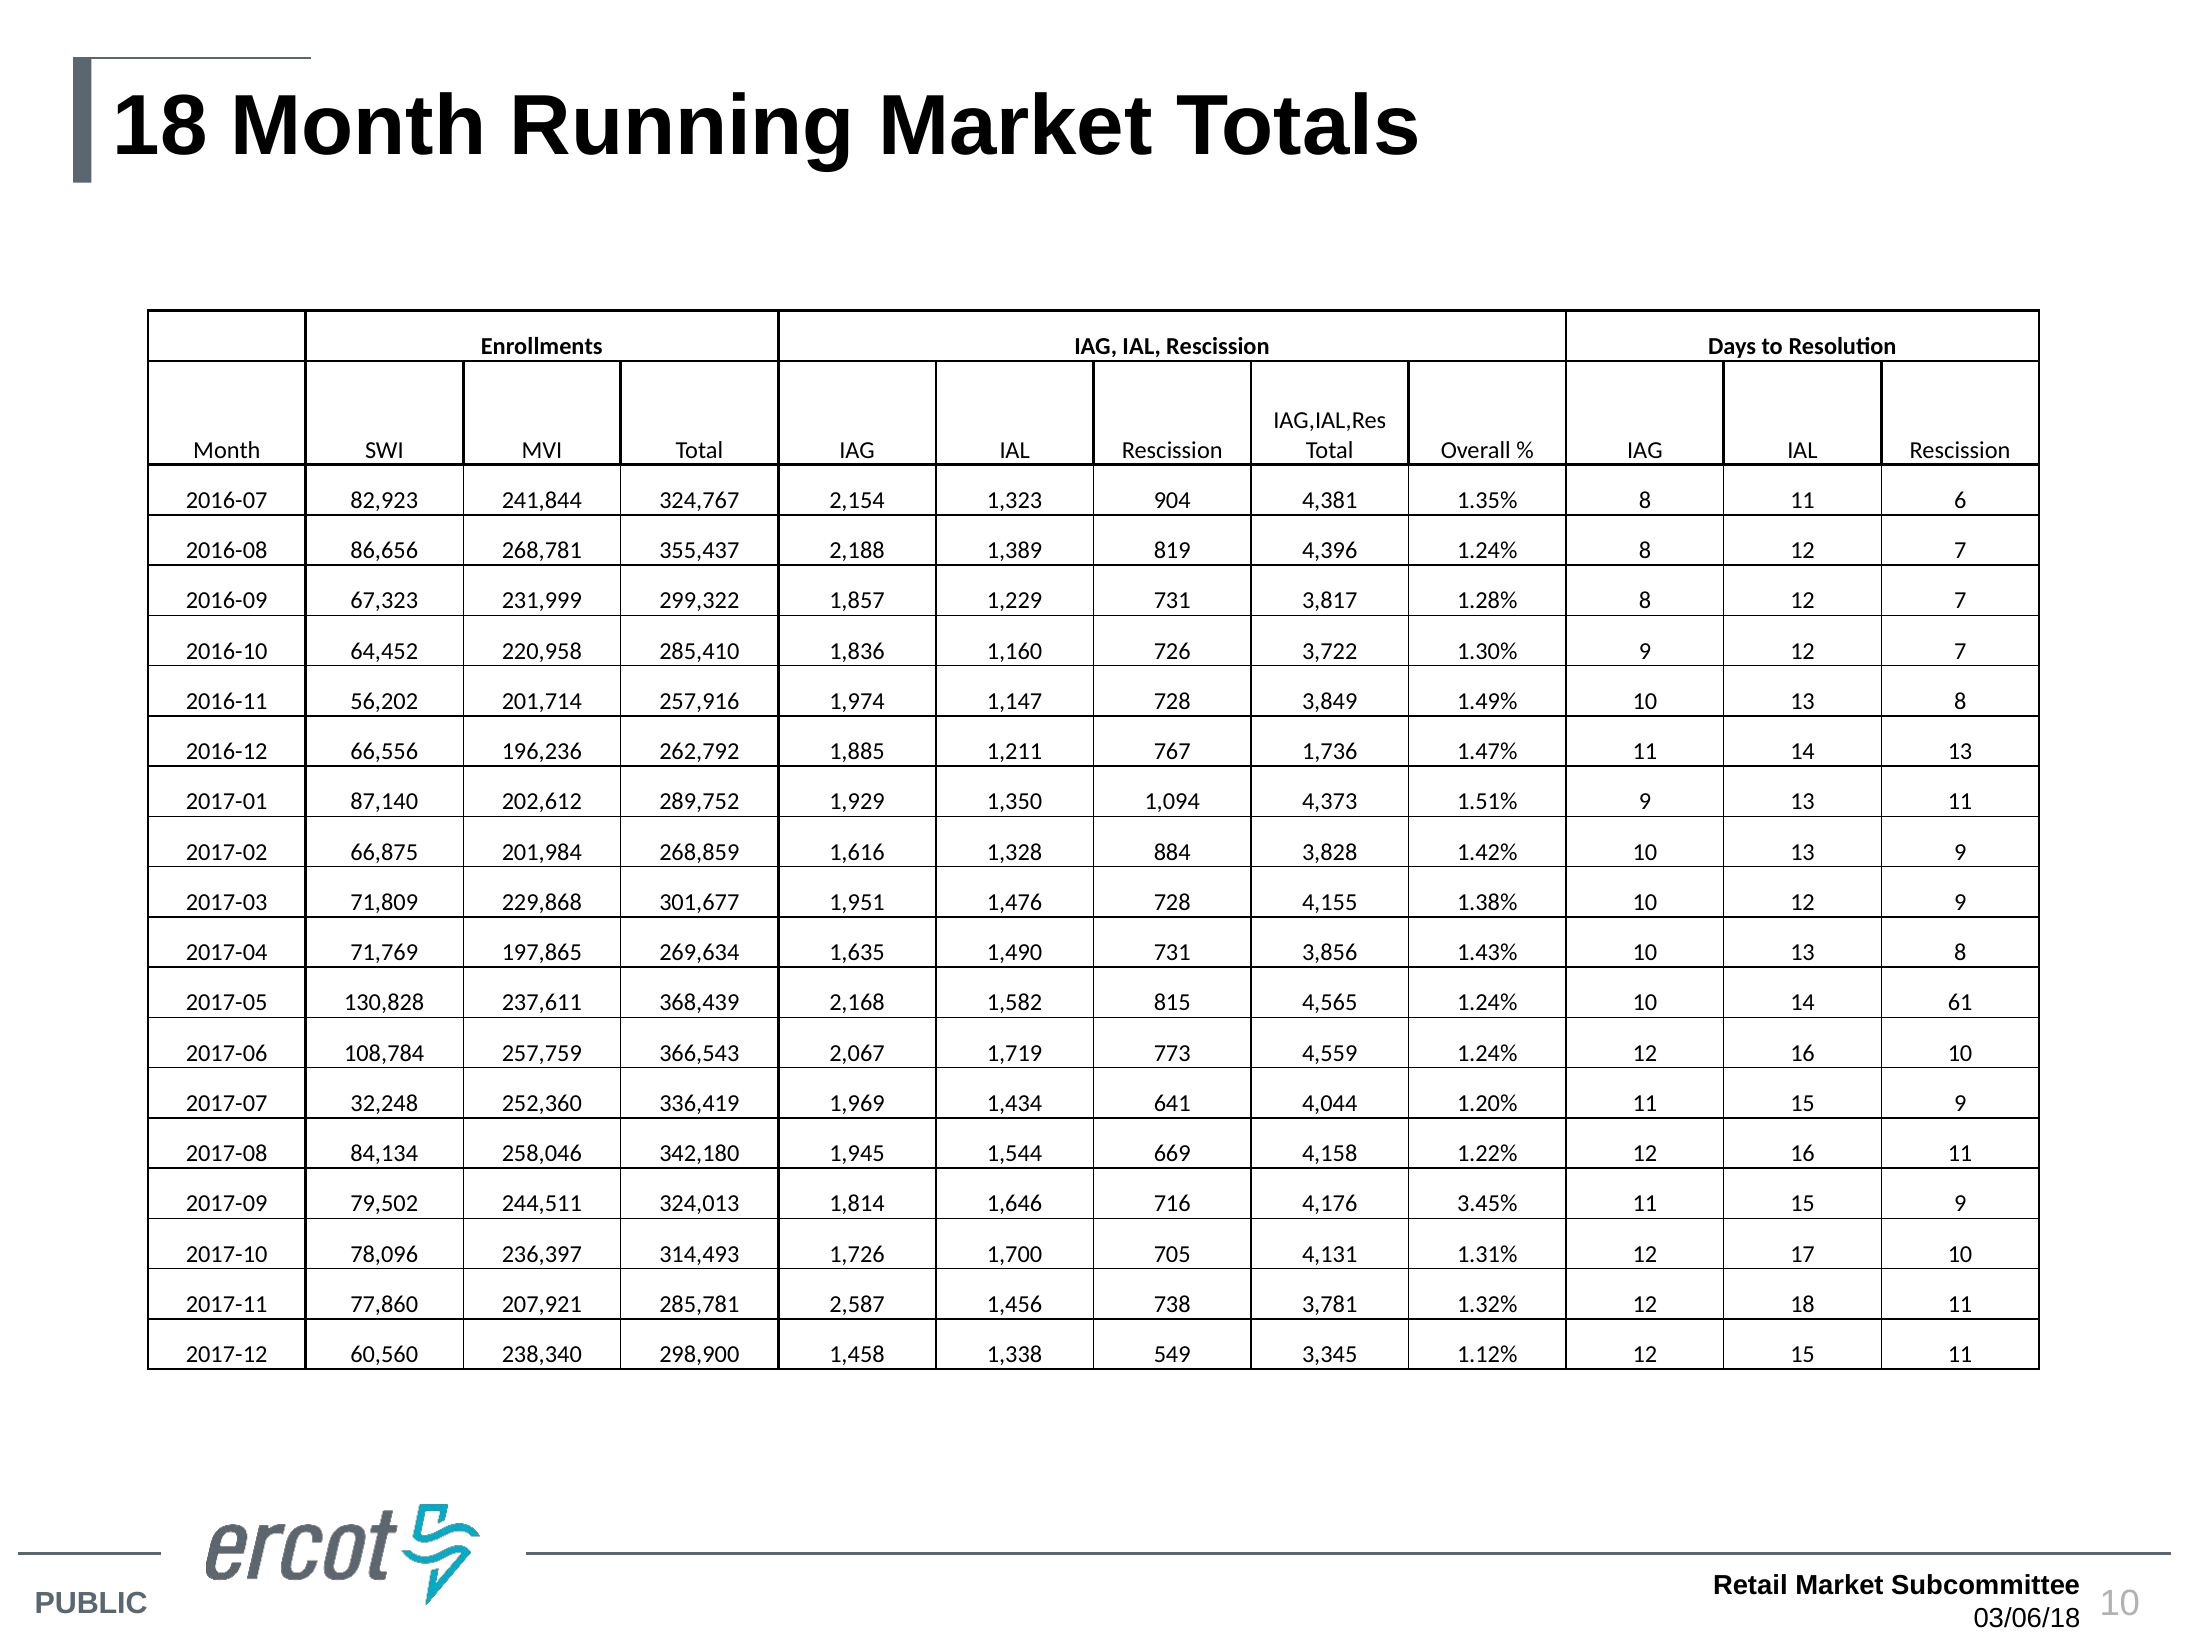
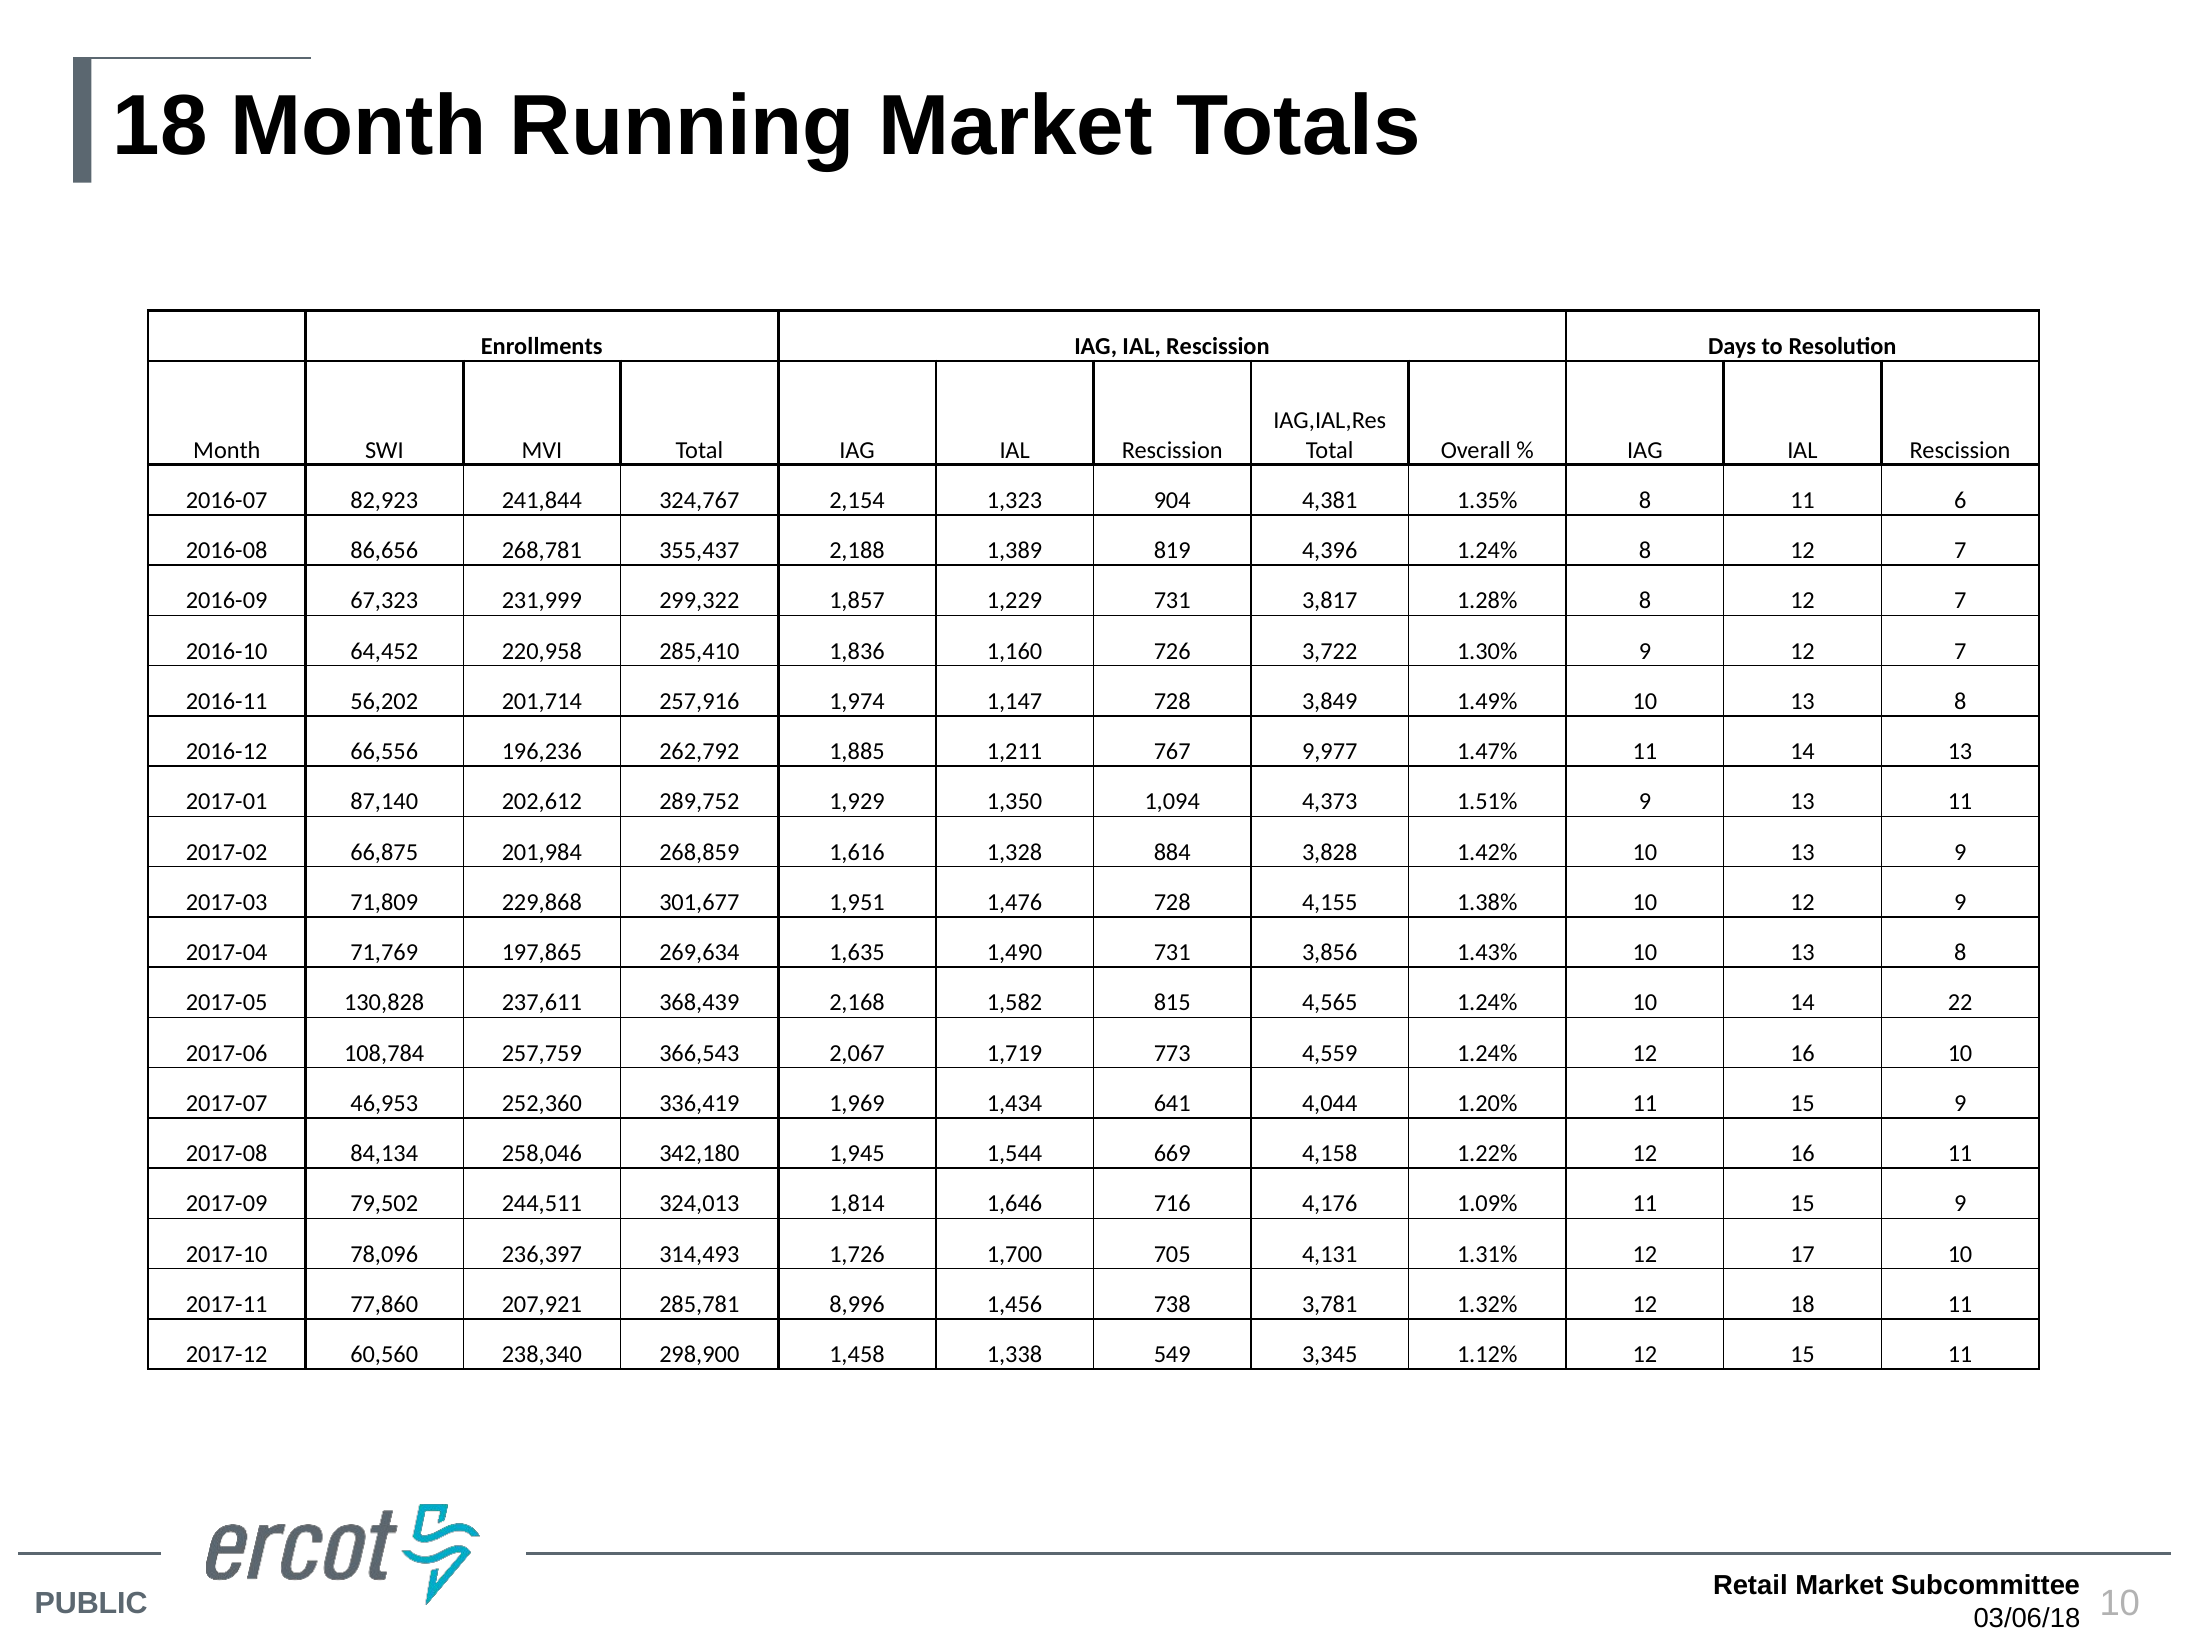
1,736: 1,736 -> 9,977 (1330, 751)
61: 61 -> 22 (1960, 1003)
32,248: 32,248 -> 46,953 (384, 1103)
3.45%: 3.45% -> 1.09% (1487, 1204)
2,587: 2,587 -> 8,996 (857, 1304)
